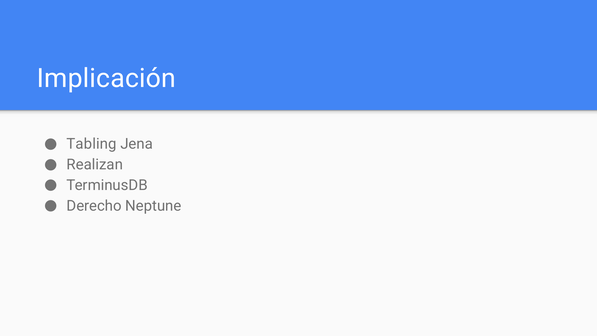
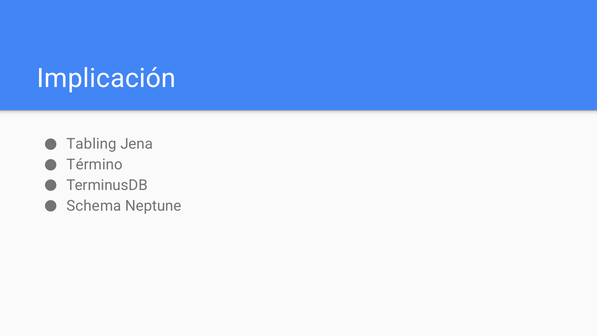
Realizan: Realizan -> Término (95, 165)
Derecho: Derecho -> Schema (94, 206)
